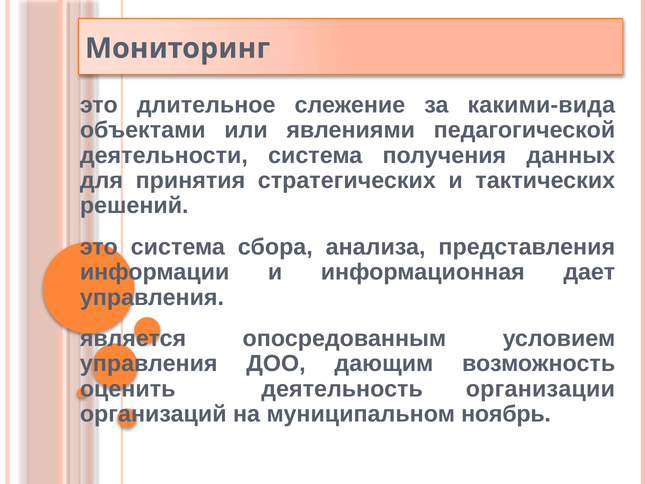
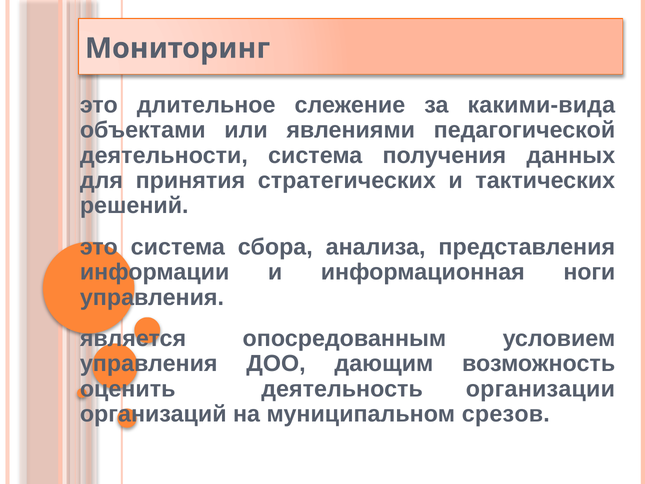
дает: дает -> ноги (589, 272)
ноябрь: ноябрь -> срезов (506, 414)
